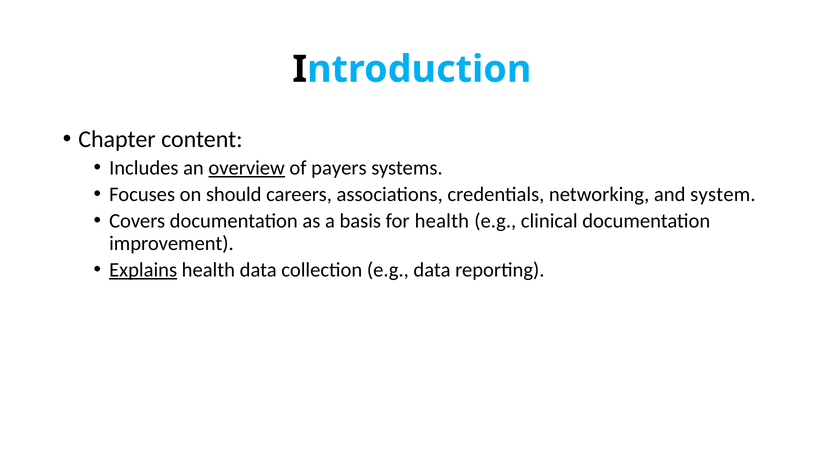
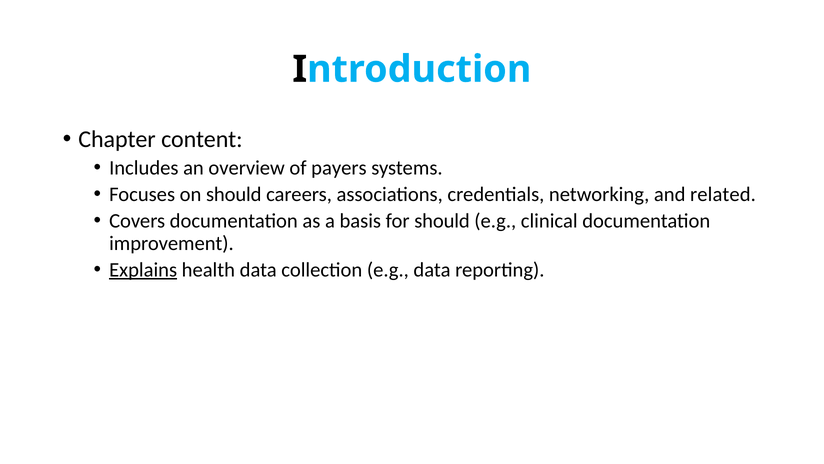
overview underline: present -> none (247, 168)
system: system -> related (723, 194)
for health: health -> should (442, 221)
